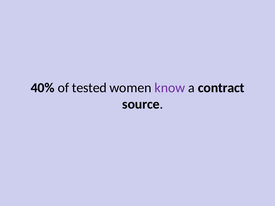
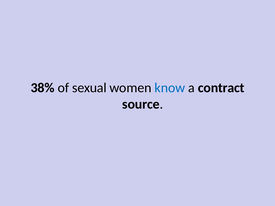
40%: 40% -> 38% (43, 88)
tested: tested -> sexual (89, 88)
know colour: purple -> blue (170, 88)
